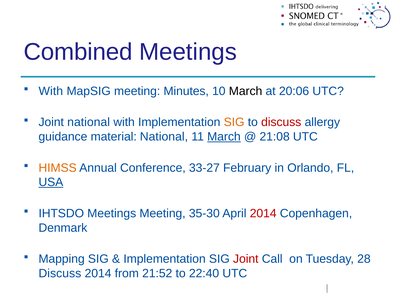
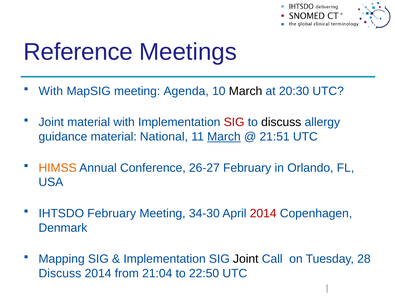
Combined: Combined -> Reference (78, 52)
Minutes: Minutes -> Agenda (186, 91)
20:06: 20:06 -> 20:30 (294, 91)
Joint national: national -> material (89, 122)
SIG colour: orange -> red (234, 122)
discuss colour: red -> black (281, 122)
21:08: 21:08 -> 21:51 (275, 137)
33-27: 33-27 -> 26-27 (204, 168)
USA underline: present -> none (51, 182)
IHTSDO Meetings: Meetings -> February (112, 214)
35-30: 35-30 -> 34-30 (204, 214)
Joint colour: red -> black (246, 259)
21:52: 21:52 -> 21:04 (157, 274)
22:40: 22:40 -> 22:50 (204, 274)
